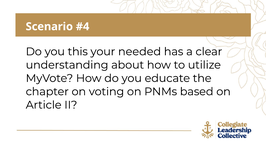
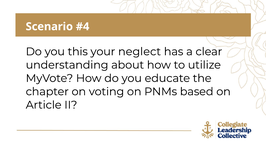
needed: needed -> neglect (140, 51)
